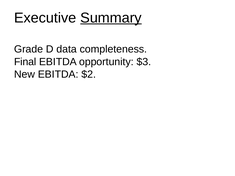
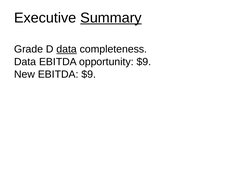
data underline: none -> present (67, 49)
Final: Final -> Data (25, 62)
opportunity $3: $3 -> $9 (144, 62)
EBITDA $2: $2 -> $9 (89, 74)
